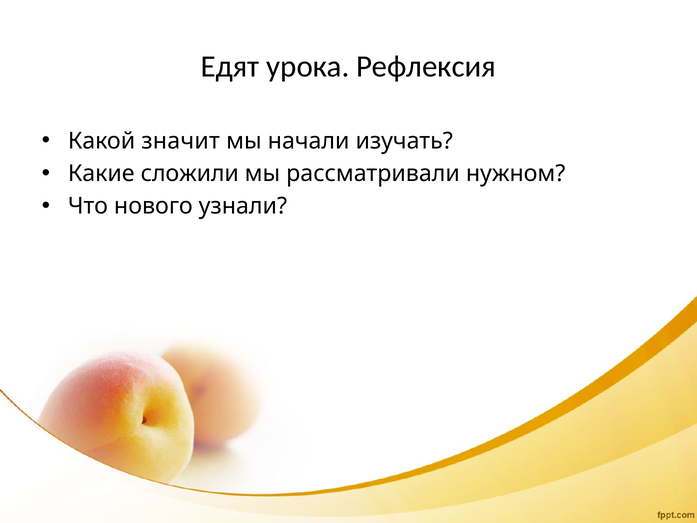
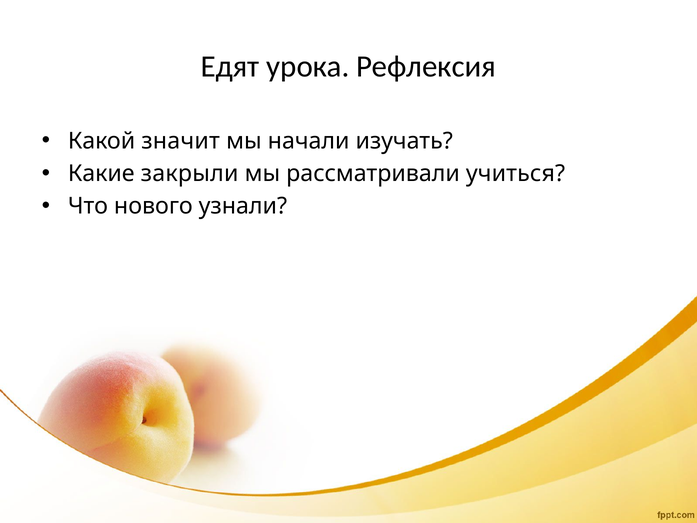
сложили: сложили -> закрыли (190, 174)
нужном: нужном -> учиться (516, 174)
